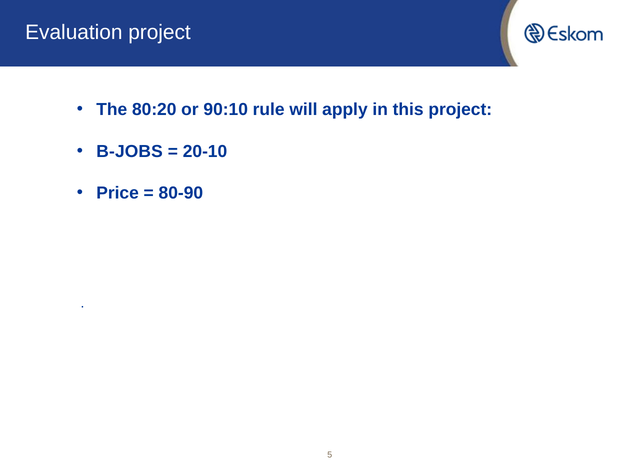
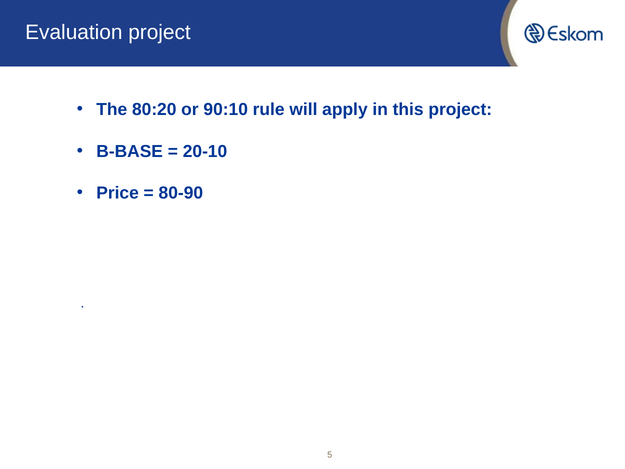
B-JOBS: B-JOBS -> B-BASE (130, 151)
